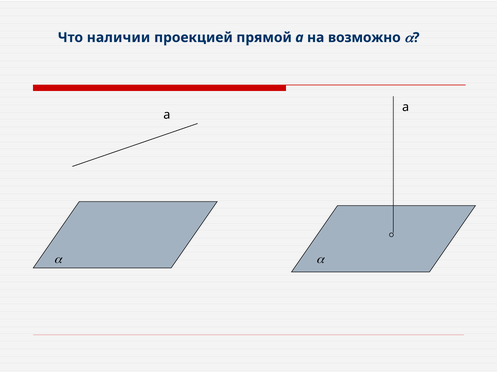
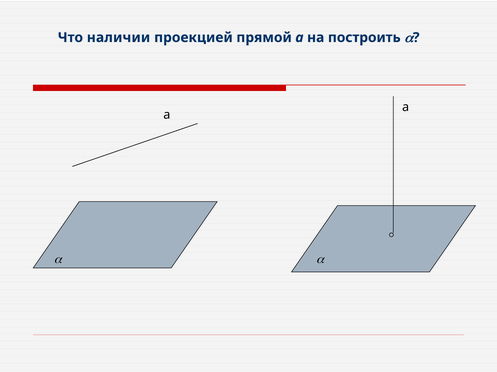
возможно: возможно -> построить (364, 38)
